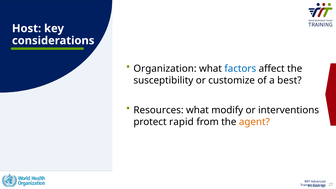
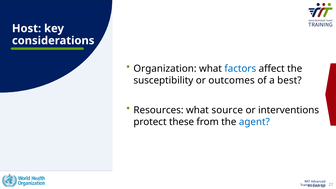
customize: customize -> outcomes (232, 80)
modify: modify -> source (227, 110)
rapid: rapid -> these (182, 122)
agent colour: orange -> blue (254, 122)
